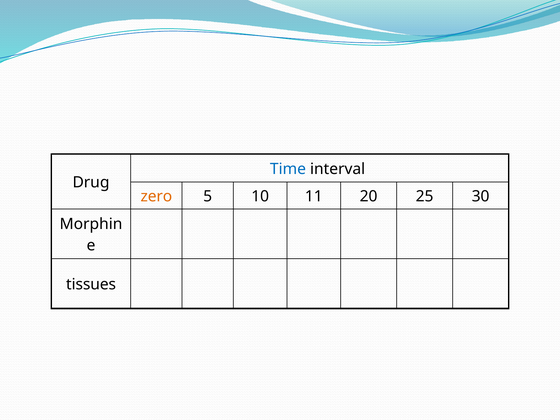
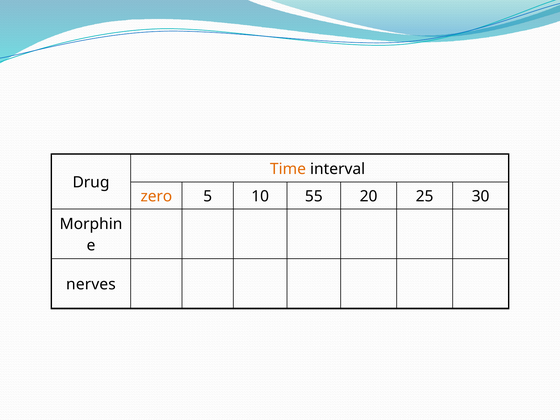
Time colour: blue -> orange (288, 169)
11: 11 -> 55 (314, 196)
tissues: tissues -> nerves (91, 284)
